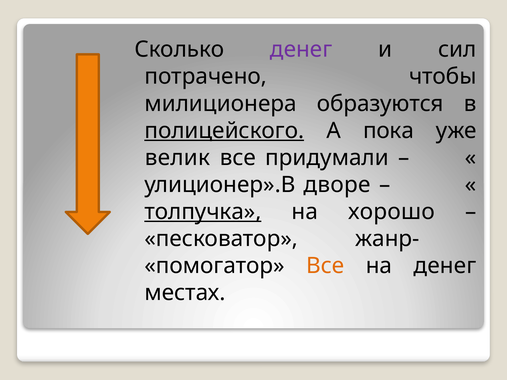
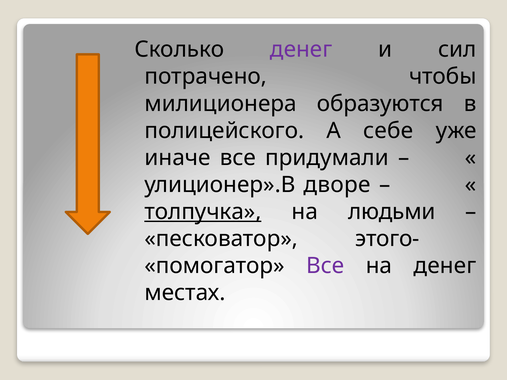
полицейского underline: present -> none (224, 131)
пока: пока -> себе (388, 131)
велик: велик -> иначе (178, 158)
хорошо: хорошо -> людьми (392, 212)
жанр-: жанр- -> этого- (387, 239)
Все colour: orange -> purple (325, 266)
